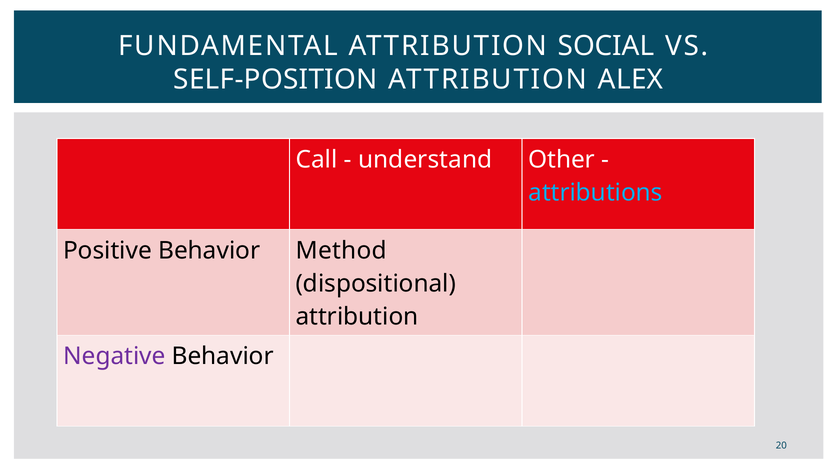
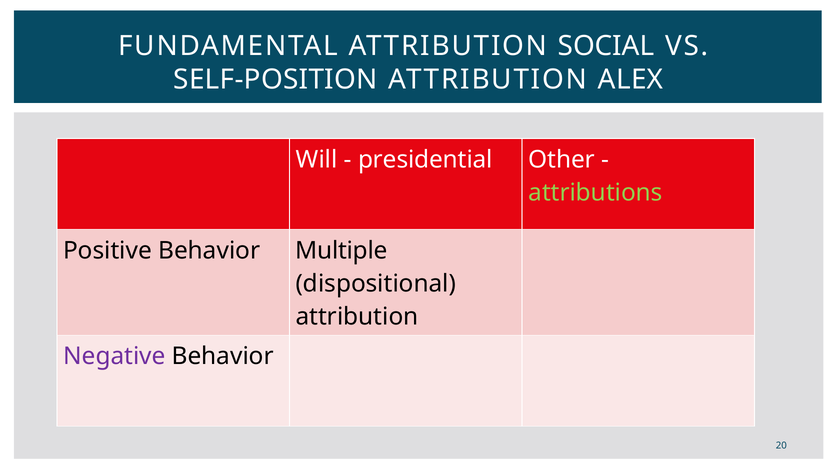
Call: Call -> Will (317, 160)
understand: understand -> presidential (425, 160)
attributions colour: light blue -> light green (596, 193)
Method: Method -> Multiple (341, 251)
